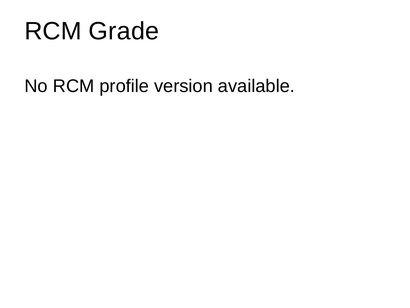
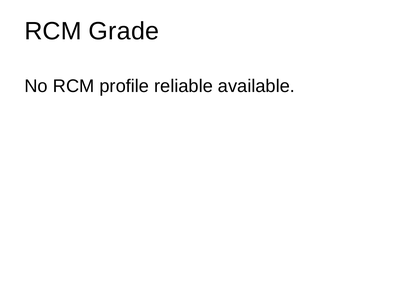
version: version -> reliable (184, 86)
